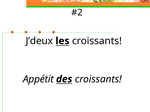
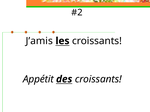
J’deux: J’deux -> J’amis (39, 41)
